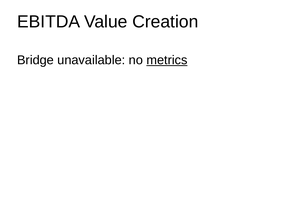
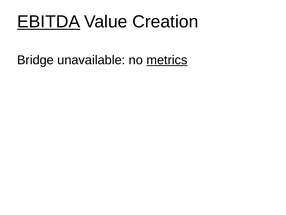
EBITDA underline: none -> present (49, 22)
